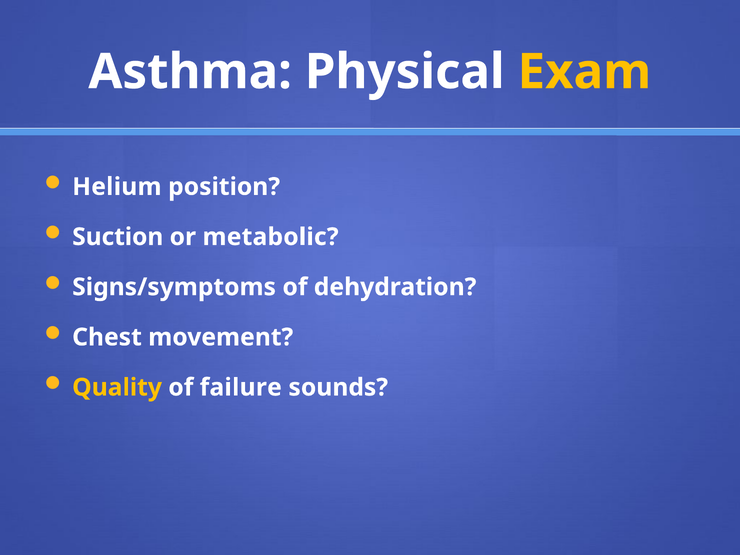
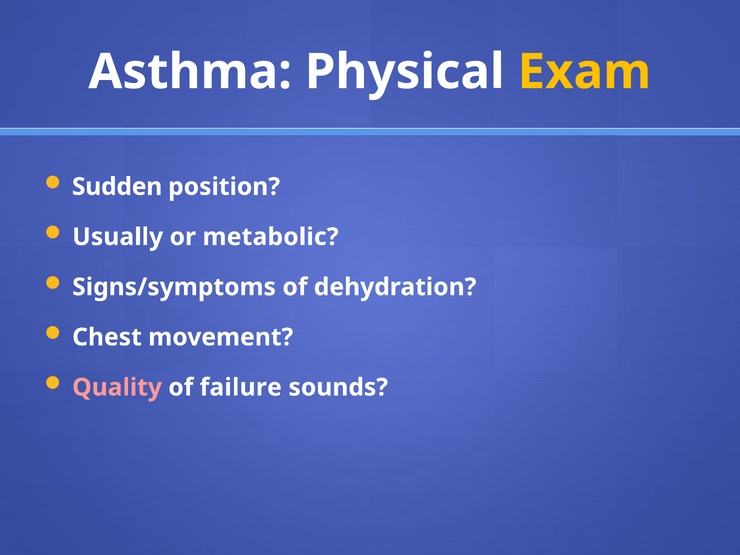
Helium: Helium -> Sudden (117, 187)
Suction: Suction -> Usually (118, 237)
Quality colour: yellow -> pink (117, 387)
